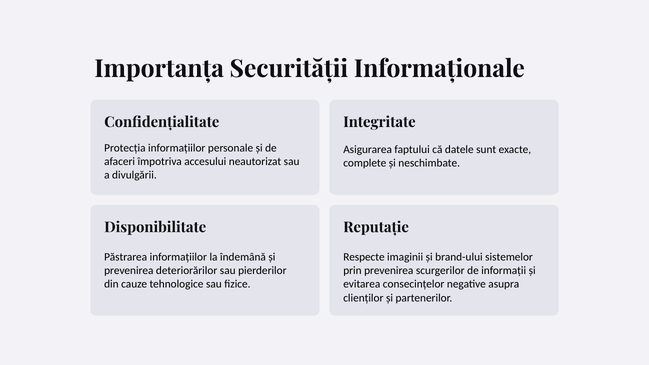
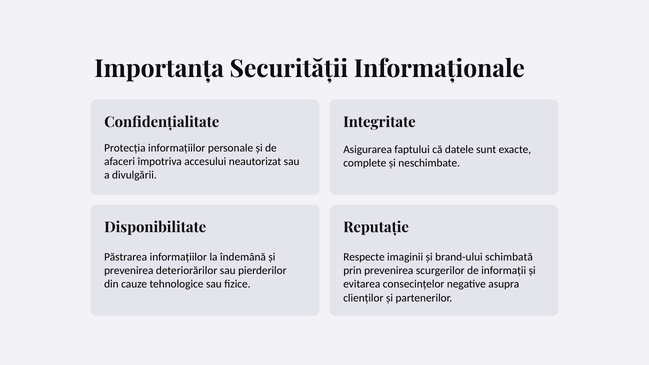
sistemelor: sistemelor -> schimbată (509, 257)
